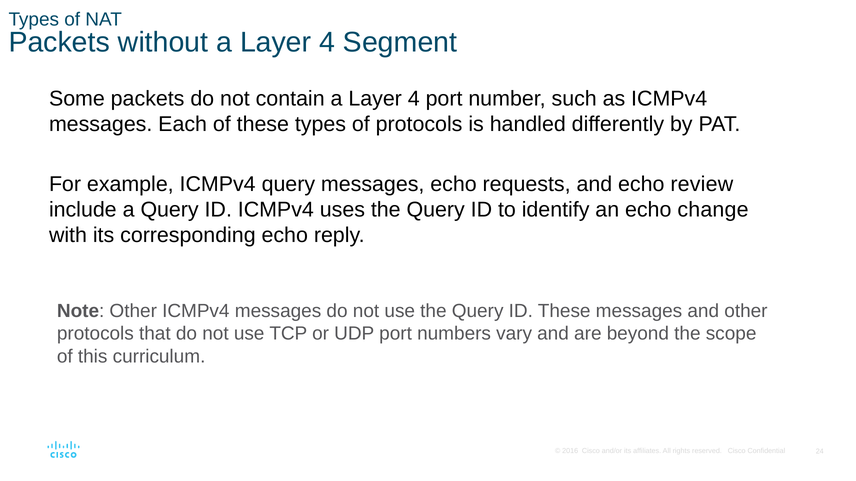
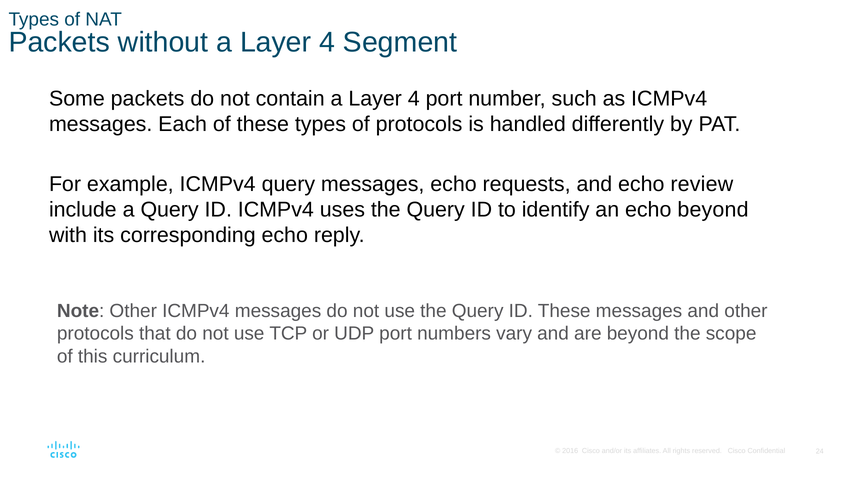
echo change: change -> beyond (713, 210)
